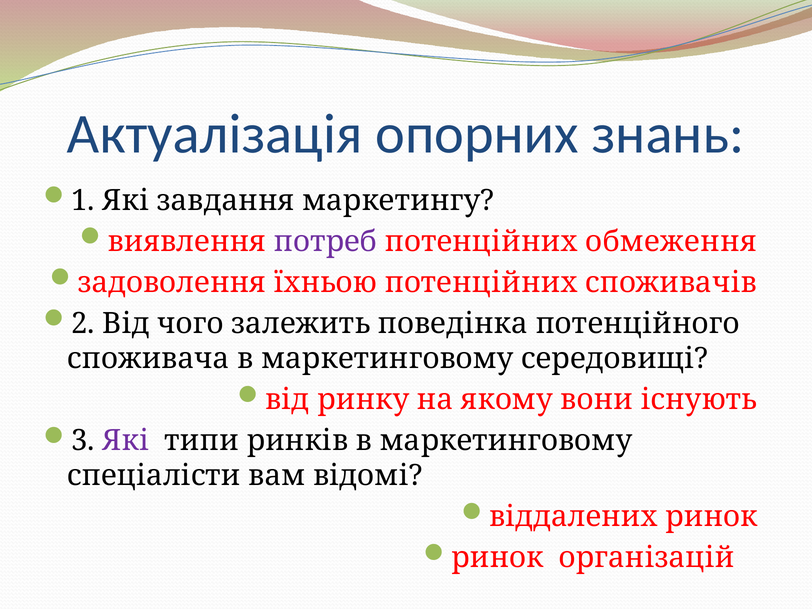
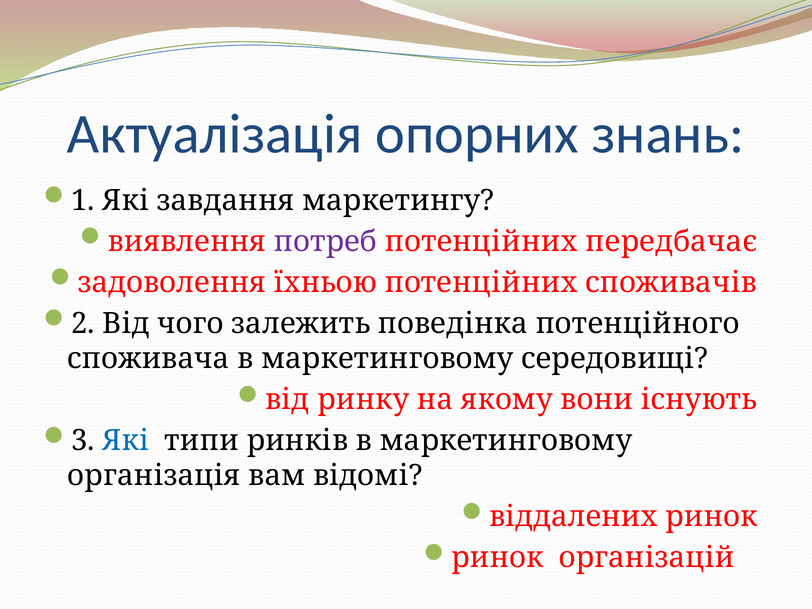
обмеження: обмеження -> передбачає (671, 241)
Які colour: purple -> blue (126, 441)
спеціалісти: спеціалісти -> організація (154, 476)
